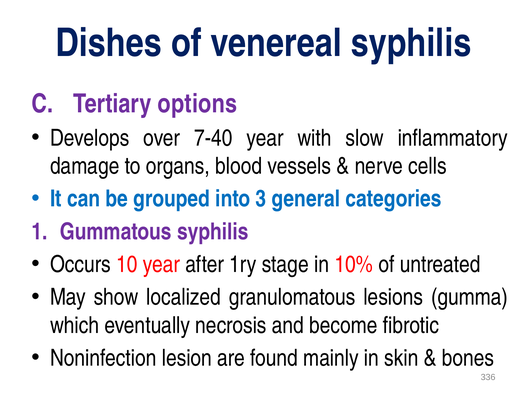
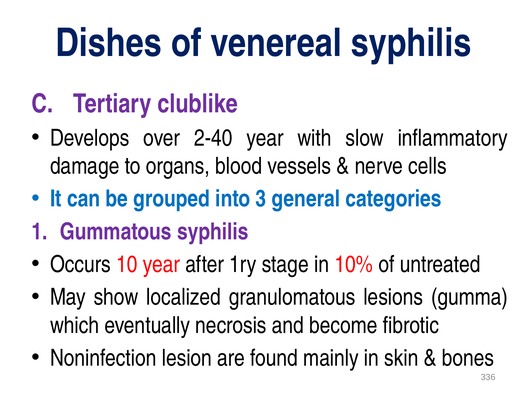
options: options -> clublike (198, 104)
7-40: 7-40 -> 2-40 (213, 138)
